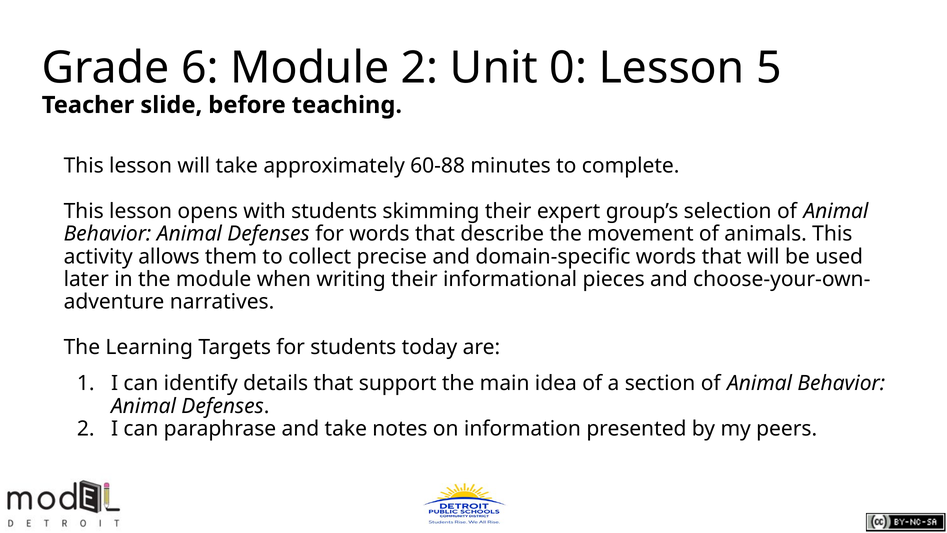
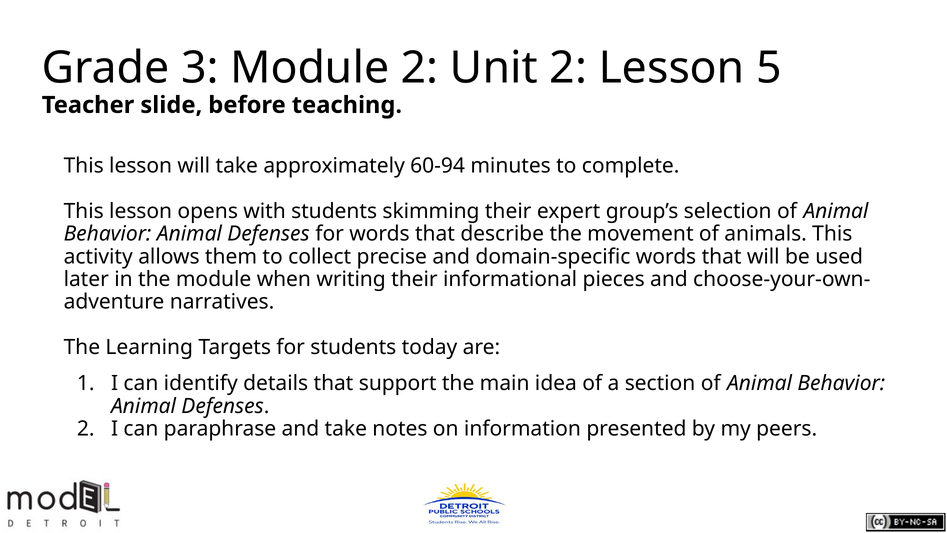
6: 6 -> 3 (200, 68)
Unit 0: 0 -> 2 (568, 68)
60-88: 60-88 -> 60-94 (438, 166)
